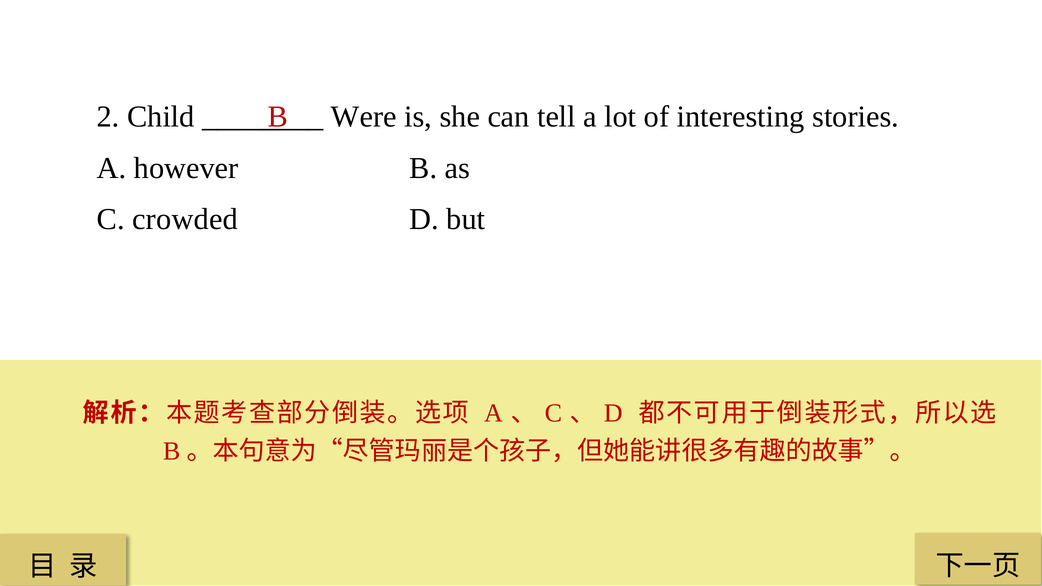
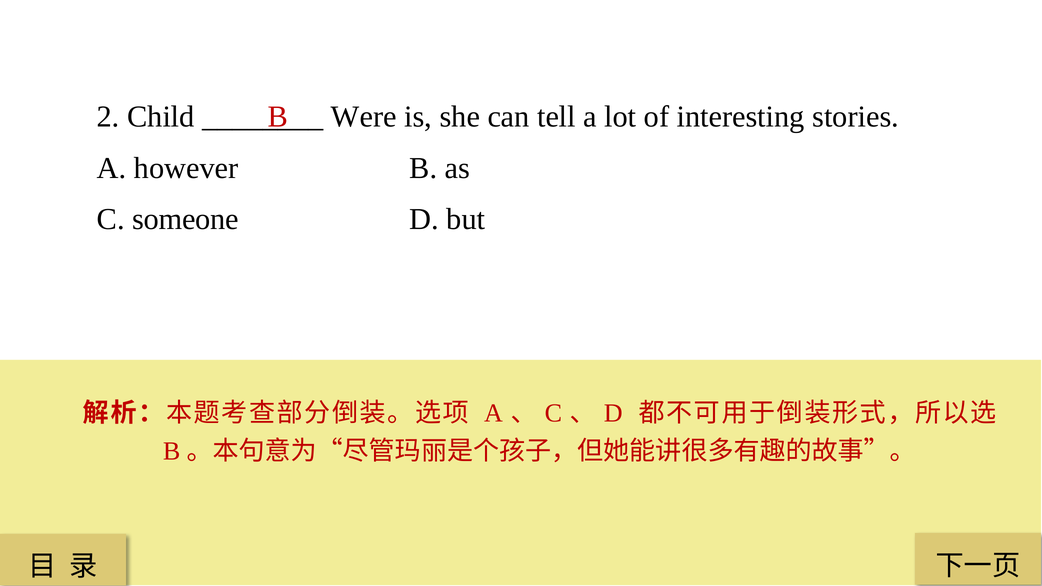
crowded: crowded -> someone (185, 219)
